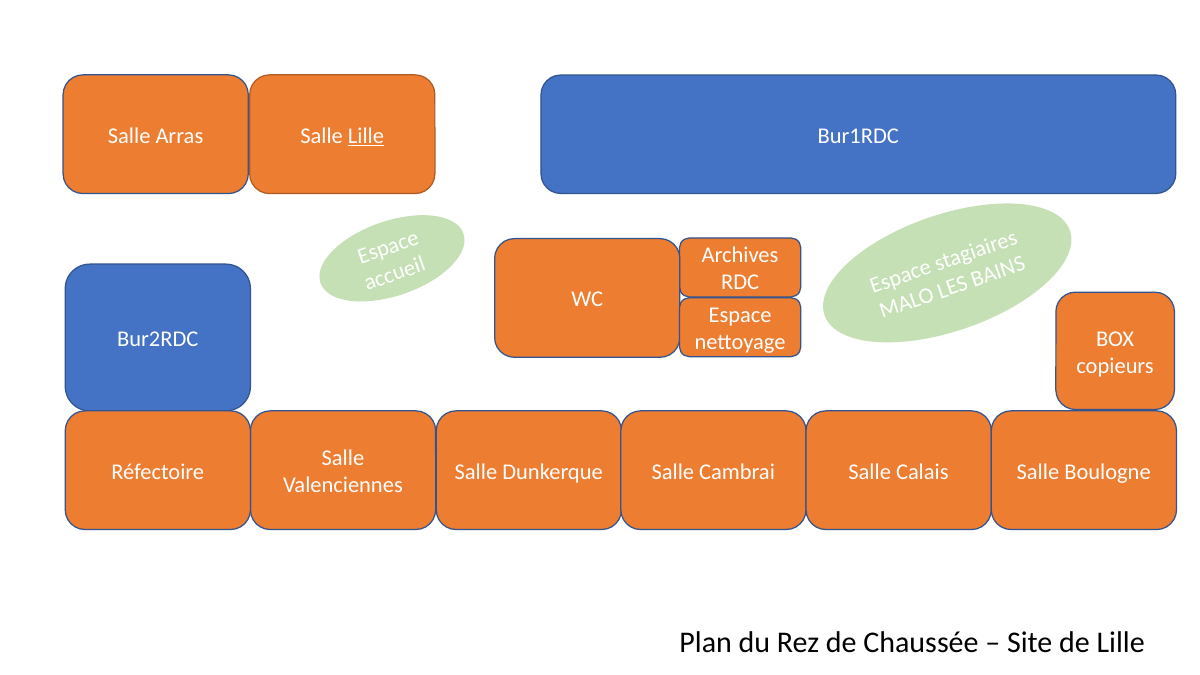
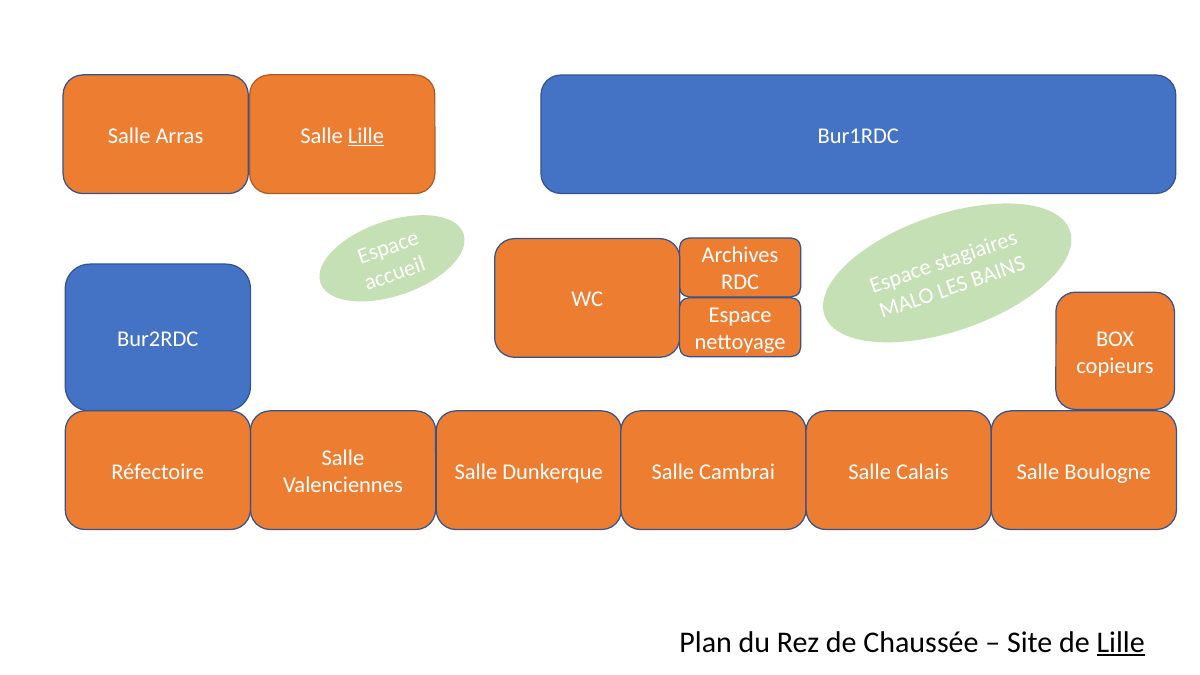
Lille underline: none -> present (1121, 642)
